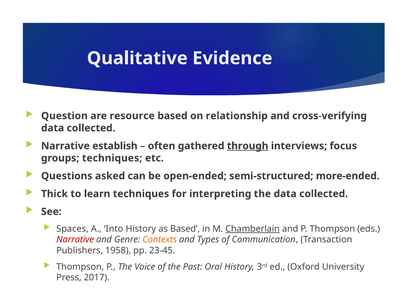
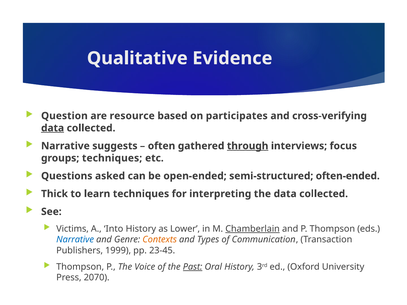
relationship: relationship -> participates (237, 116)
data underline: none -> present (53, 128)
establish: establish -> suggests (115, 146)
more-ended: more-ended -> often-ended (348, 176)
Spaces: Spaces -> Victims (73, 229)
as Based: Based -> Lower (185, 229)
Narrative colour: red -> blue (75, 240)
1958: 1958 -> 1999 (118, 251)
Past underline: none -> present (193, 267)
2017: 2017 -> 2070 (97, 278)
